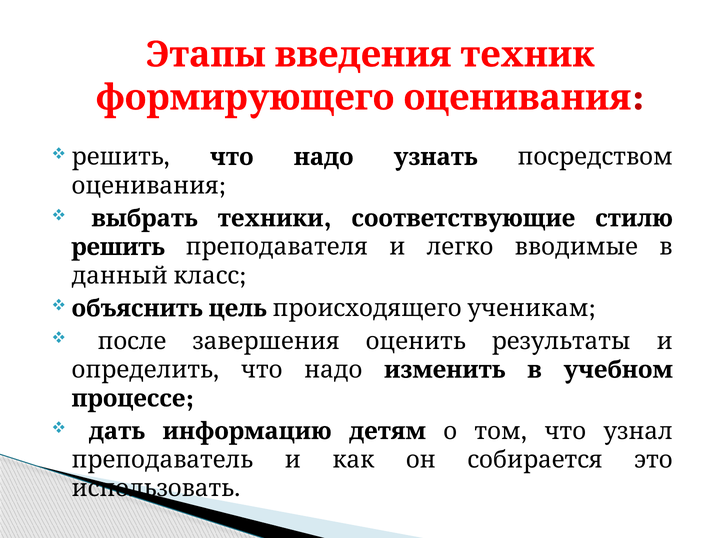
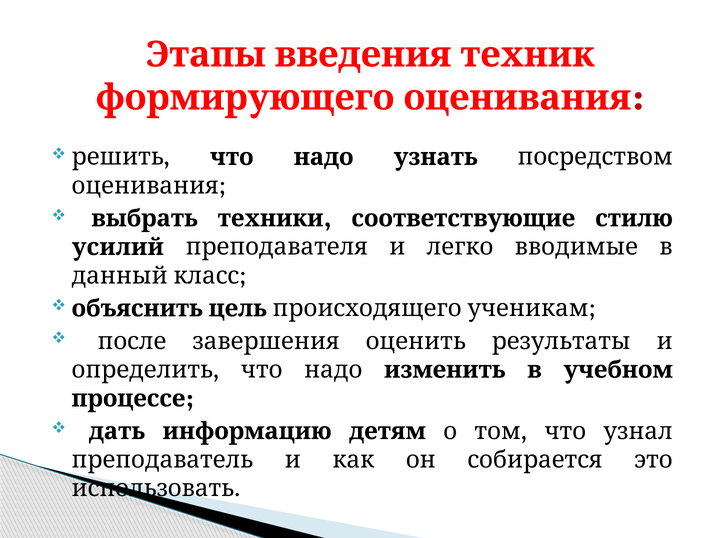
решить: решить -> усилий (118, 247)
